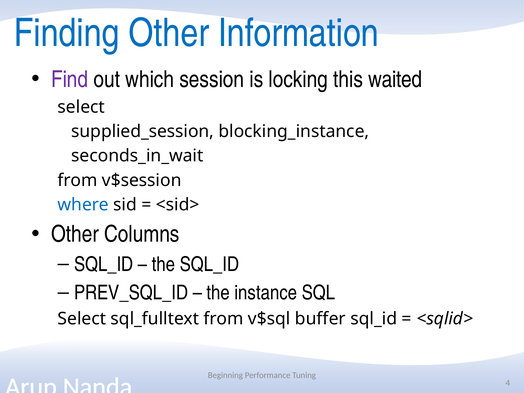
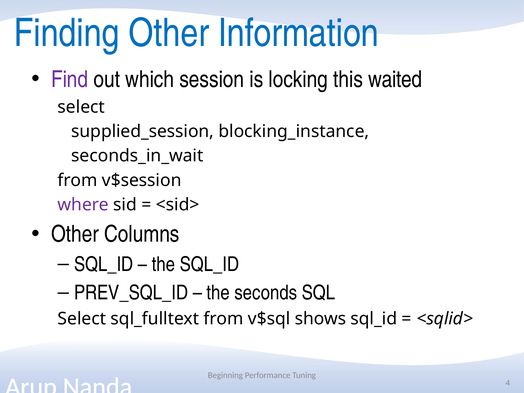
where colour: blue -> purple (83, 205)
instance: instance -> seconds (266, 293)
buffer: buffer -> shows (320, 319)
